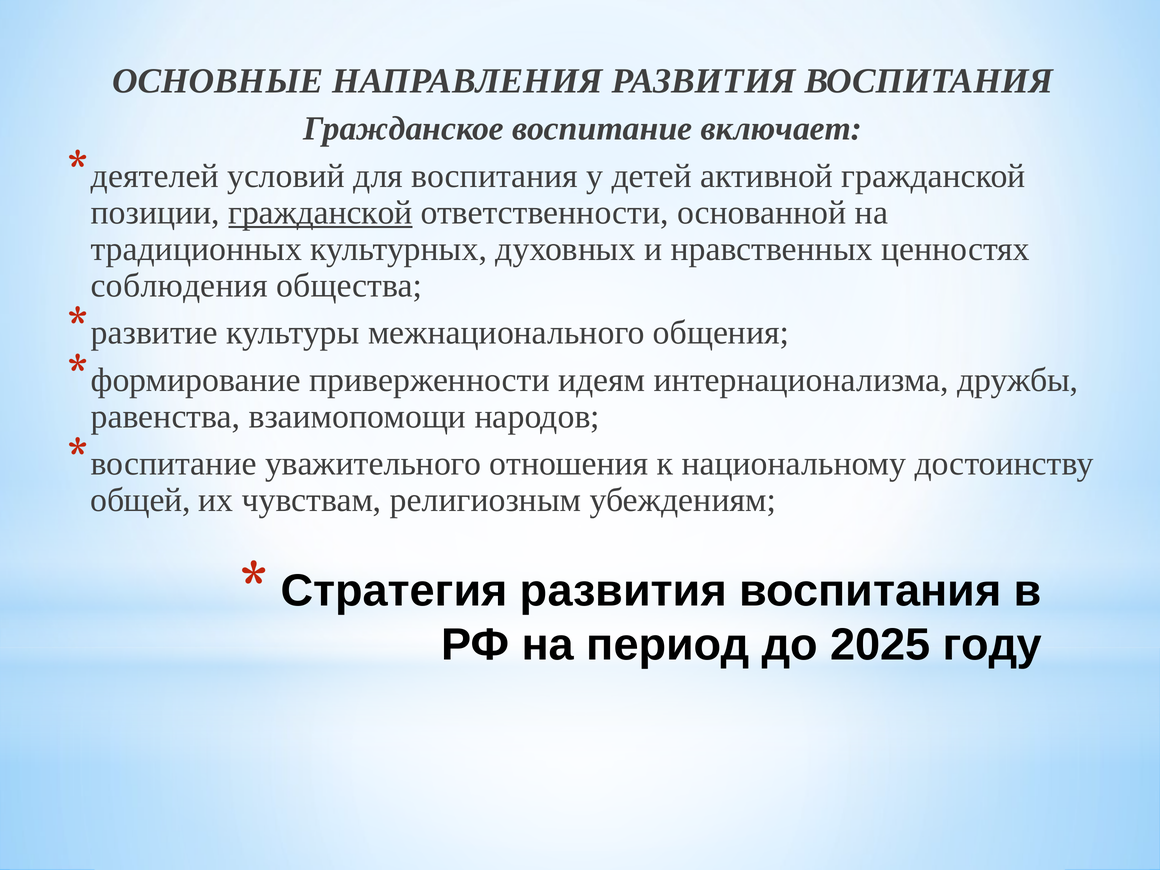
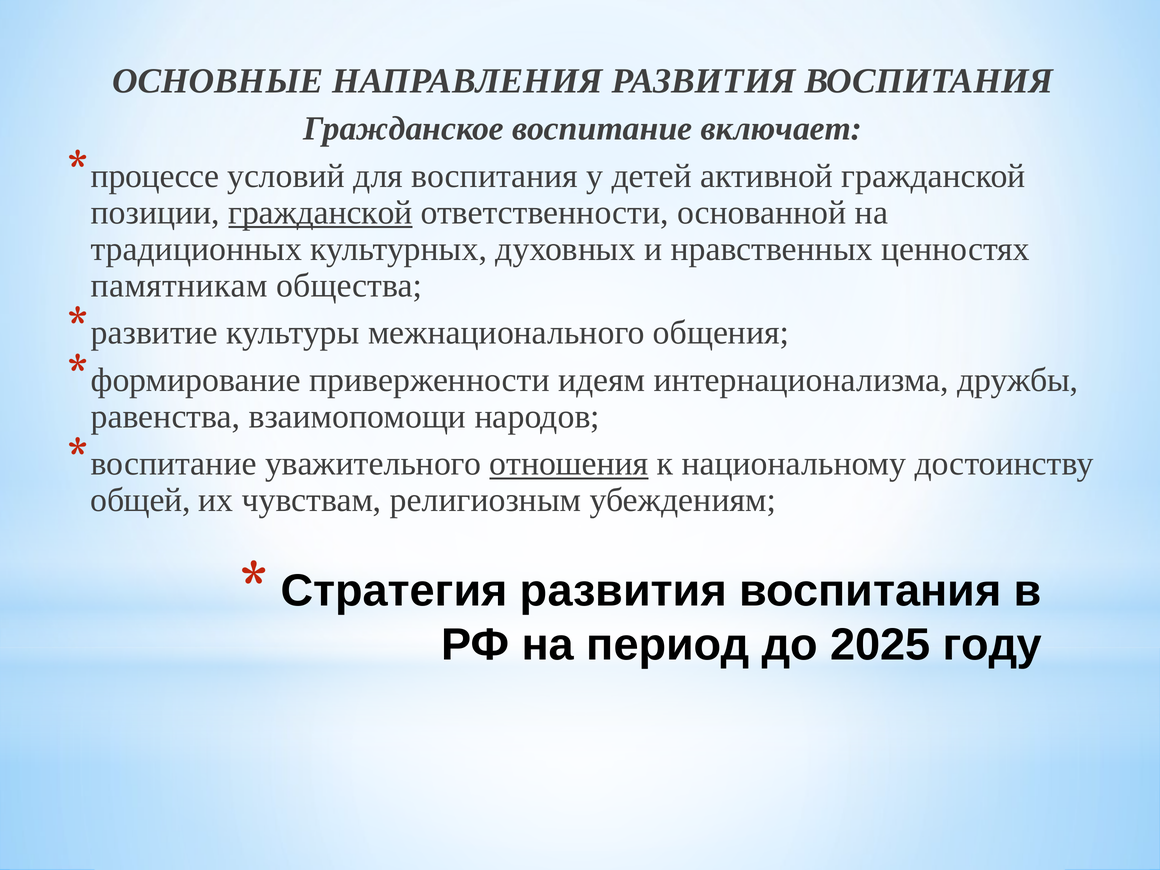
деятелей: деятелей -> процессе (155, 176)
соблюдения: соблюдения -> памятникам (179, 286)
отношения underline: none -> present (569, 464)
